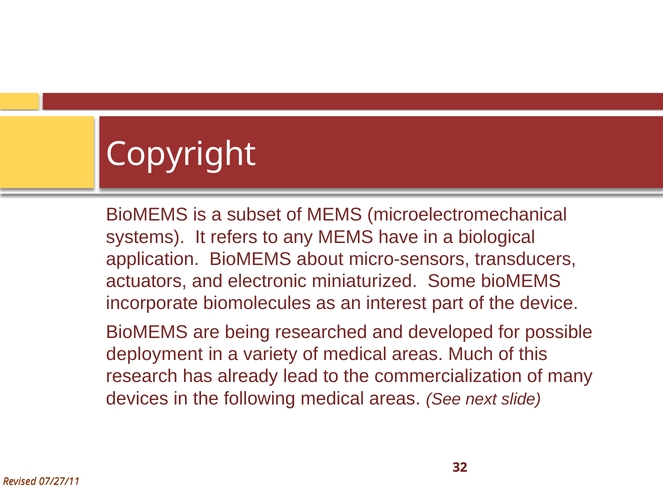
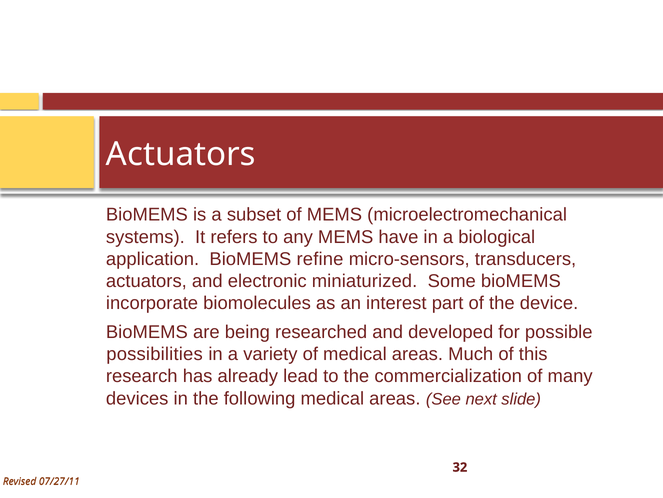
Copyright: Copyright -> Actuators (181, 154)
about: about -> refine (320, 259)
deployment: deployment -> possibilities (155, 354)
